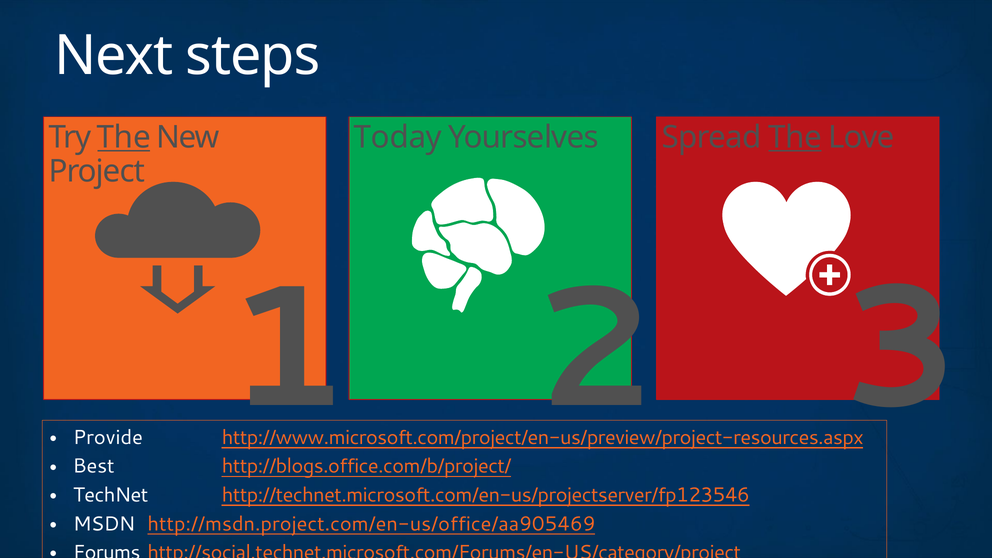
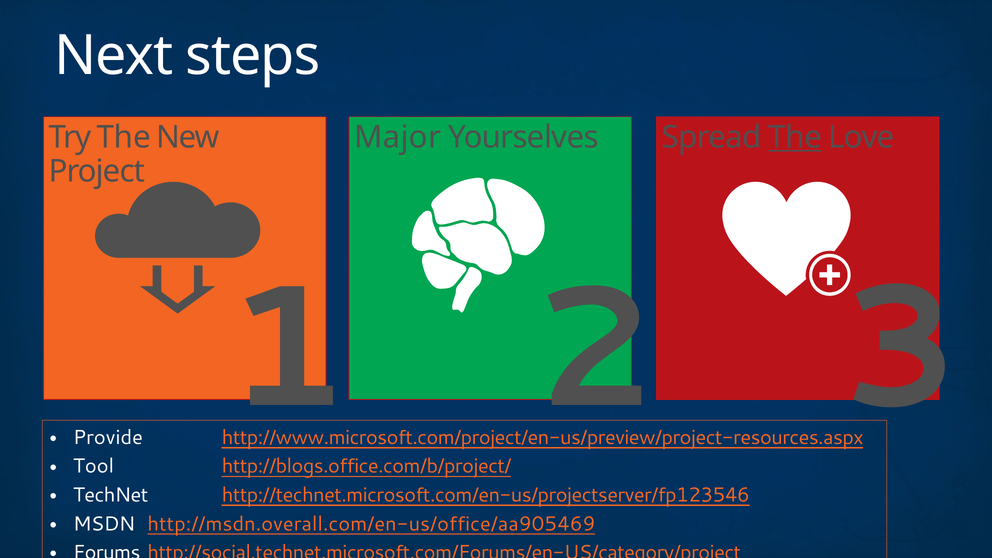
The underline: present -> none (124, 137)
Today: Today -> Major (398, 137)
Best: Best -> Tool (94, 466)
http://msdn.project.com/en-us/office/aa905469: http://msdn.project.com/en-us/office/aa905469 -> http://msdn.overall.com/en-us/office/aa905469 (371, 524)
